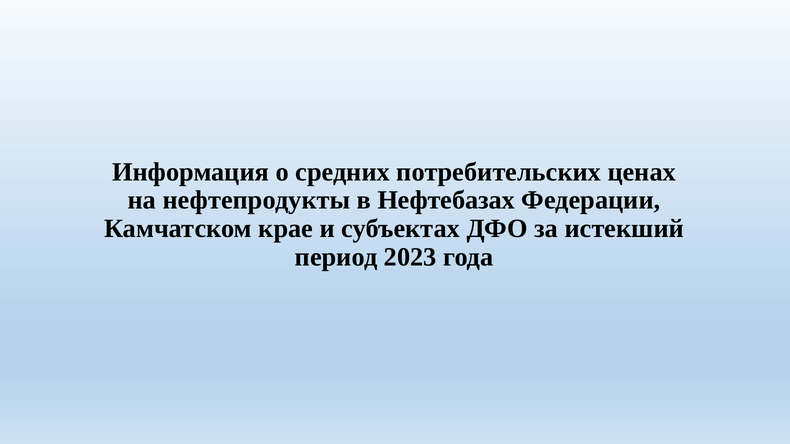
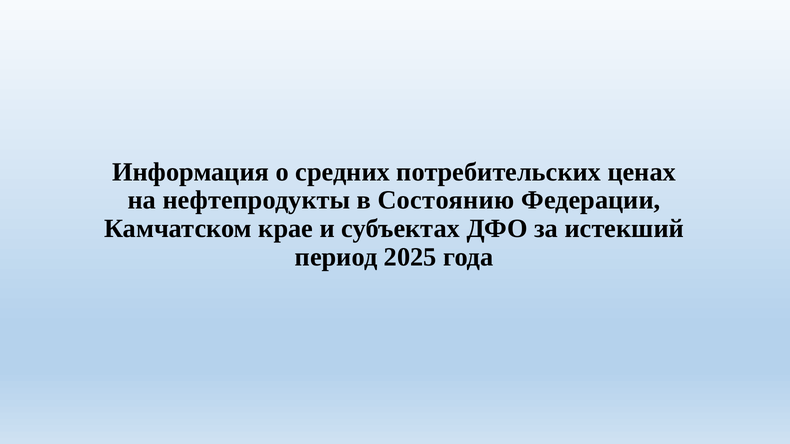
Нефтебазах: Нефтебазах -> Состоянию (446, 200)
2023: 2023 -> 2025 (410, 257)
